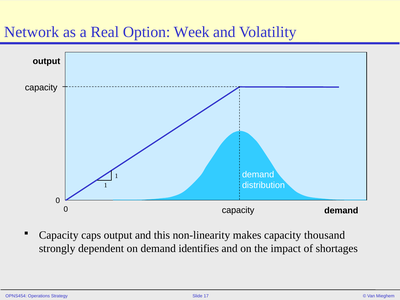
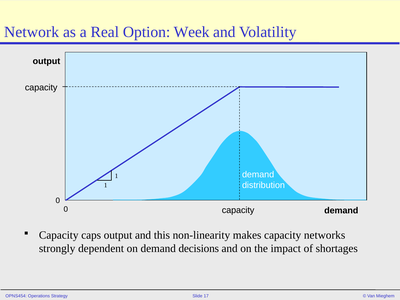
thousand: thousand -> networks (325, 235)
identifies: identifies -> decisions (199, 249)
